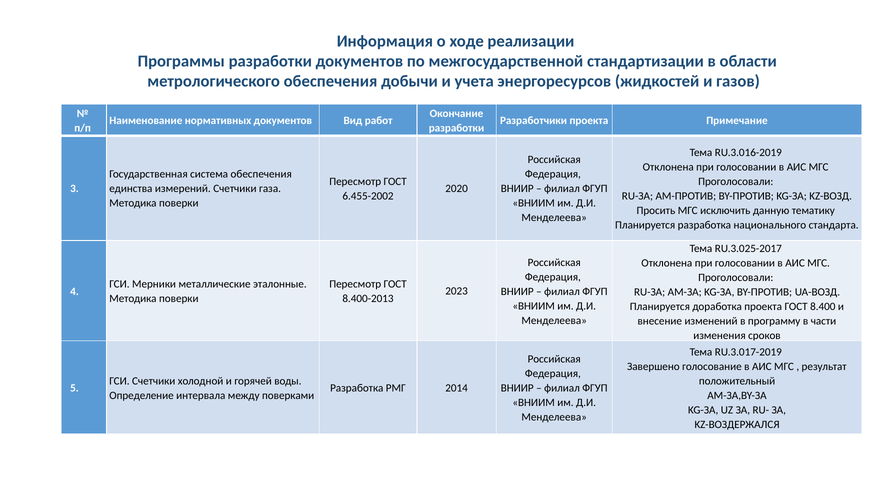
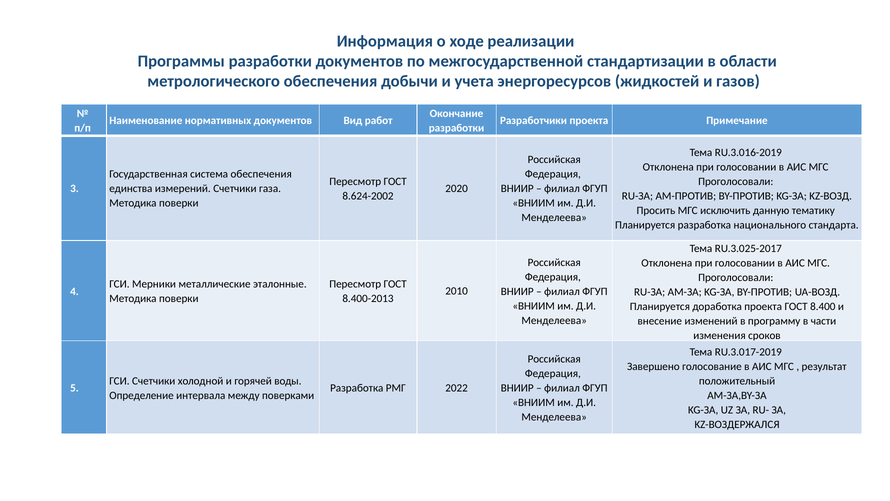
6.455-2002: 6.455-2002 -> 8.624-2002 (368, 196)
2023: 2023 -> 2010 (457, 291)
2014: 2014 -> 2022 (457, 388)
